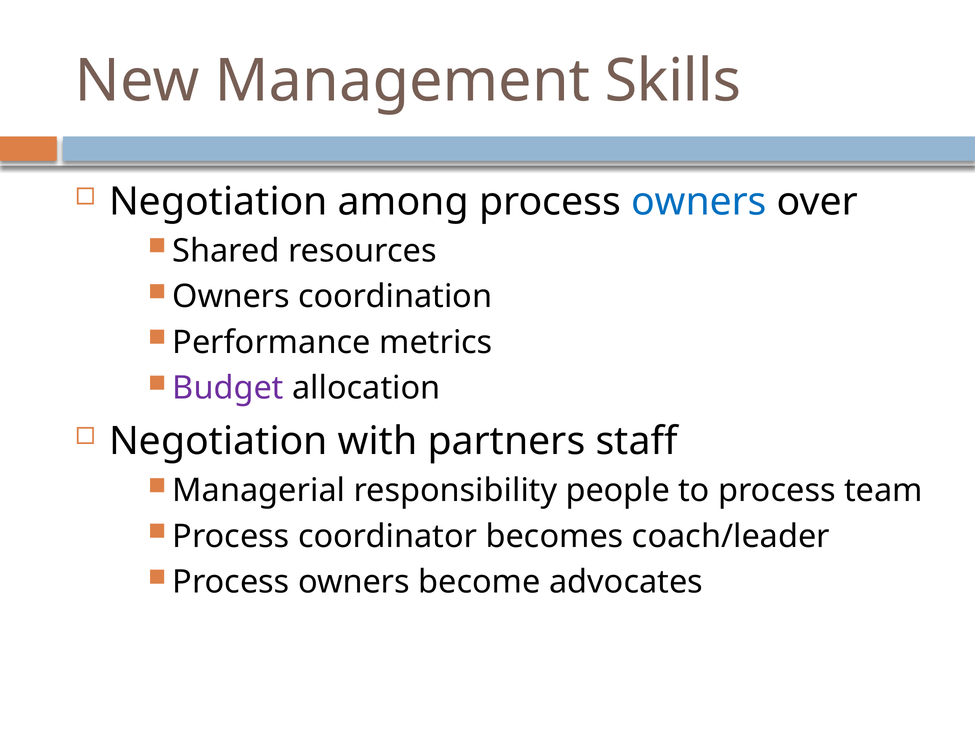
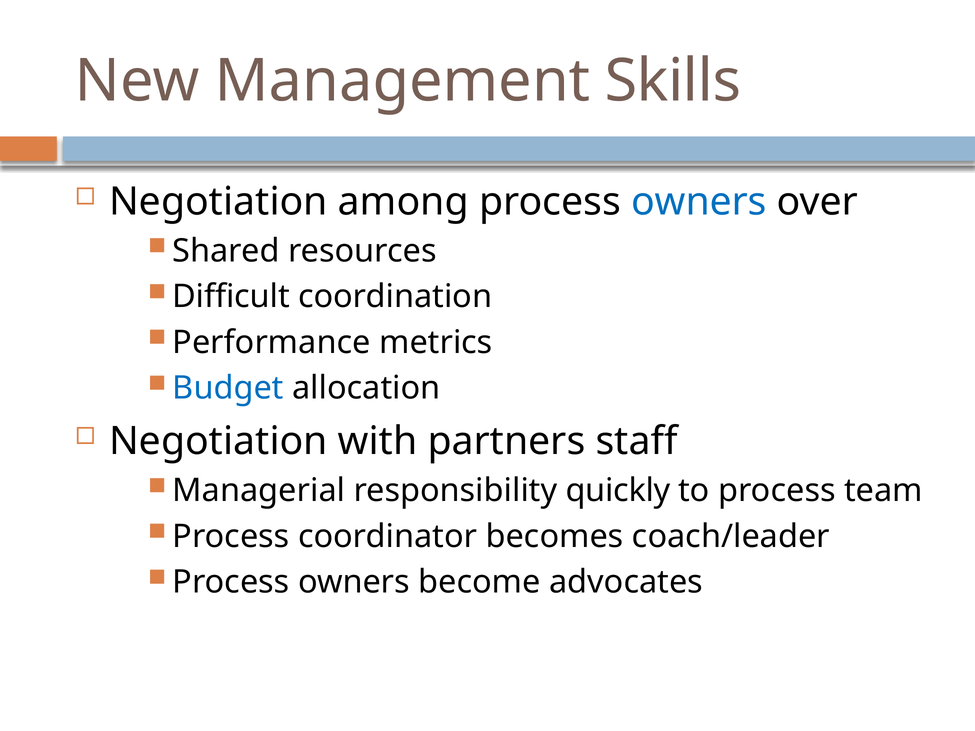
Owners: Owners -> Difficult (231, 297)
Budget colour: purple -> blue (228, 388)
people: people -> quickly (618, 491)
